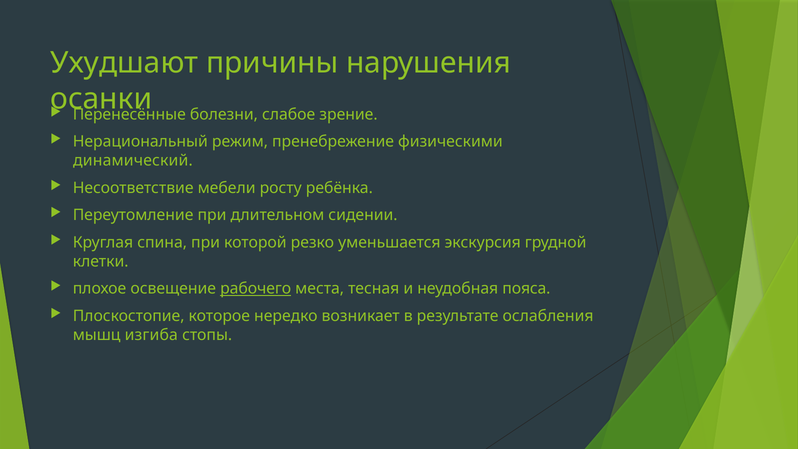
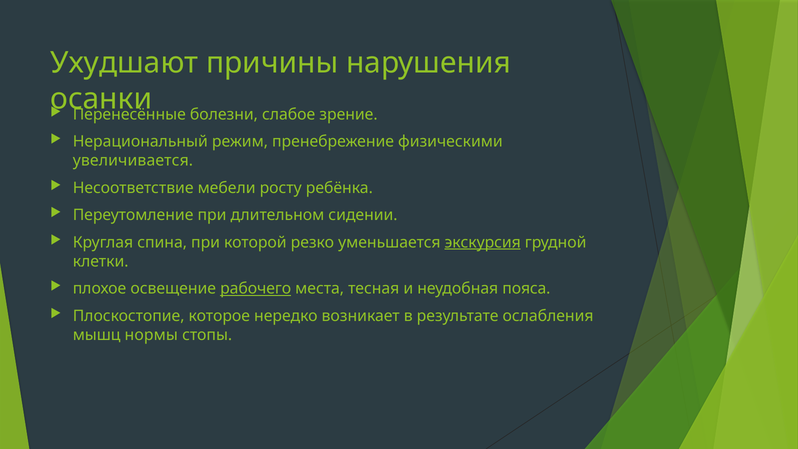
динамический: динамический -> увеличивается (133, 161)
экскурсия underline: none -> present (483, 242)
изгиба: изгиба -> нормы (151, 335)
